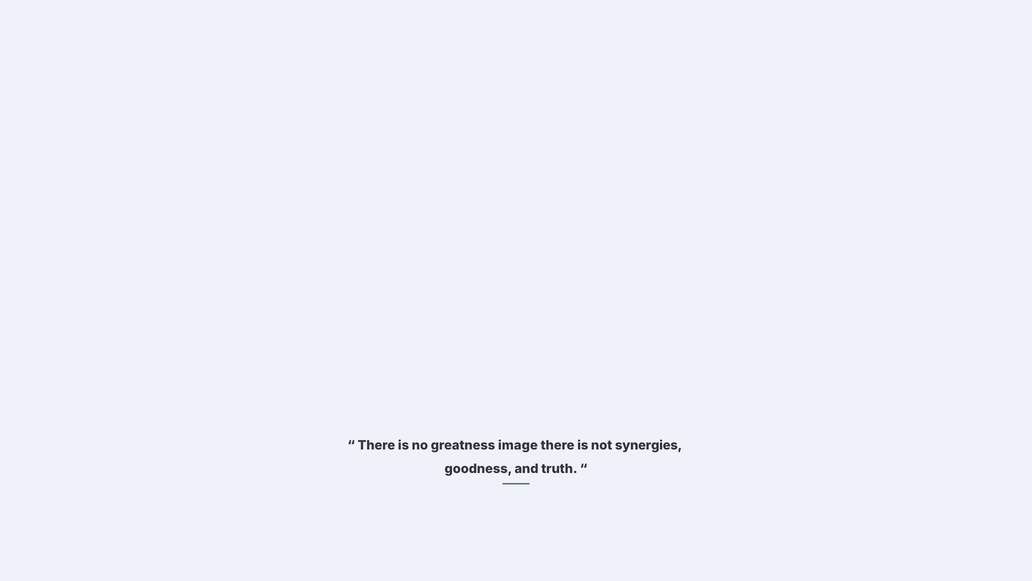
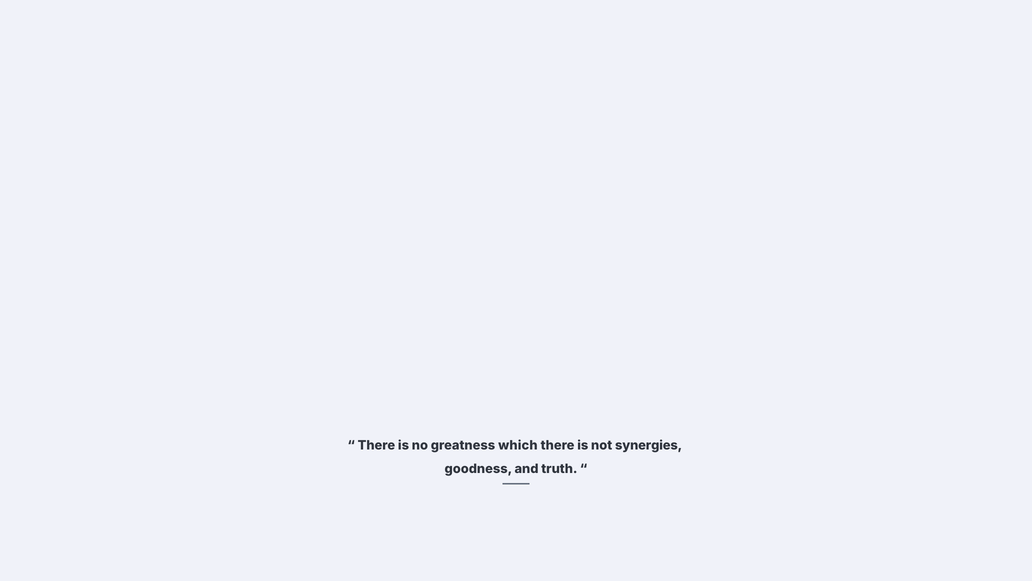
image: image -> which (518, 445)
